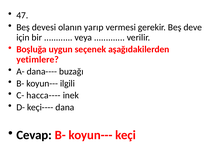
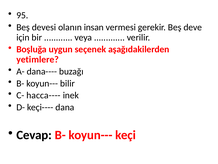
47: 47 -> 95 (22, 15)
yarıp: yarıp -> insan (94, 27)
ilgili: ilgili -> bilir (67, 83)
